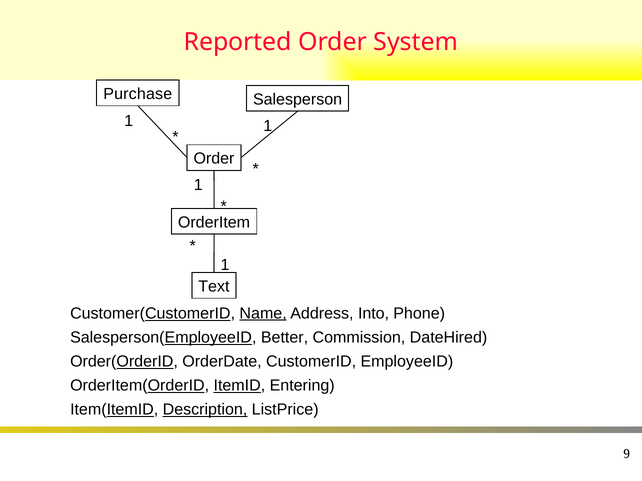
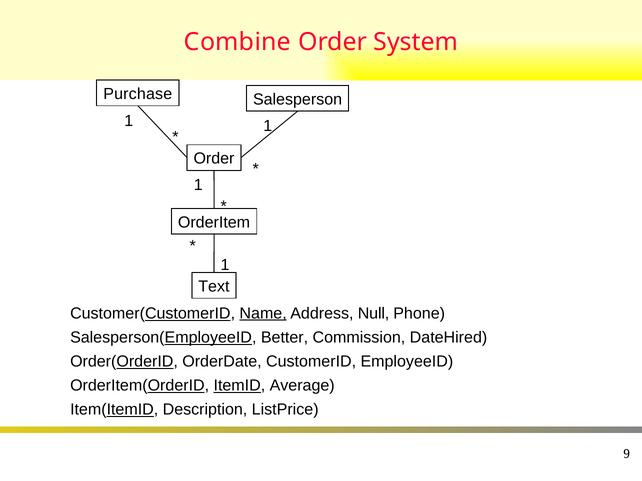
Reported: Reported -> Combine (238, 42)
Into: Into -> Null (374, 314)
Entering: Entering -> Average (302, 386)
Description underline: present -> none (205, 410)
